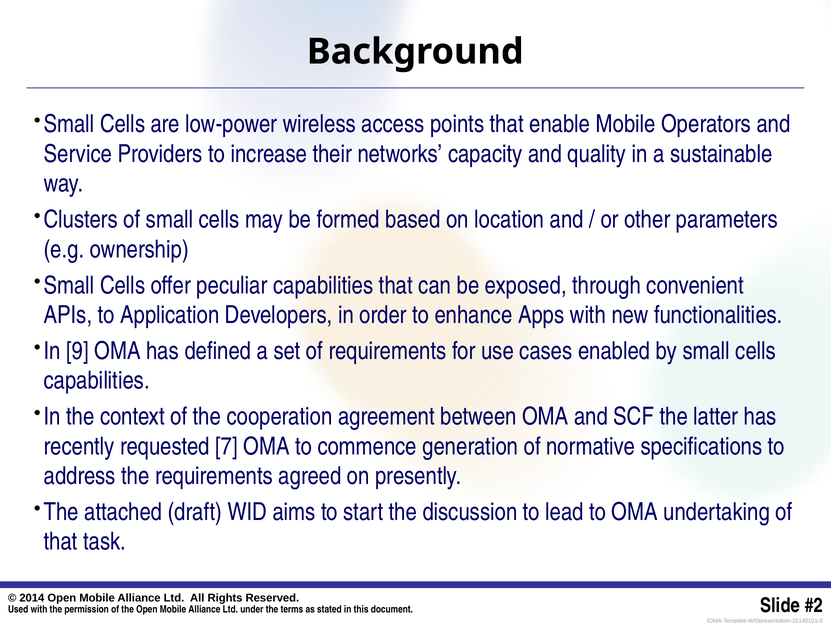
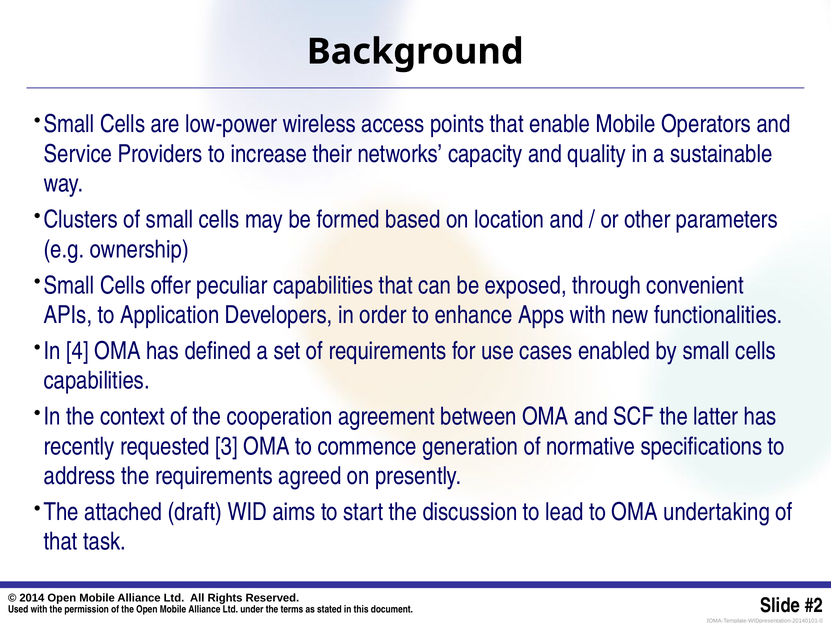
9: 9 -> 4 (78, 351)
7: 7 -> 3 (226, 447)
